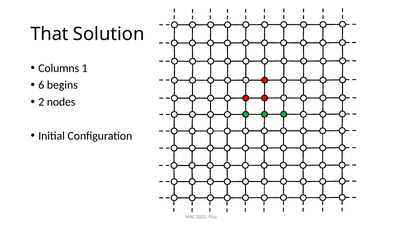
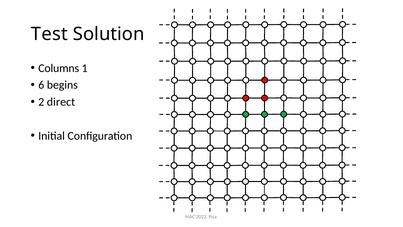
That: That -> Test (49, 34)
nodes: nodes -> direct (61, 102)
